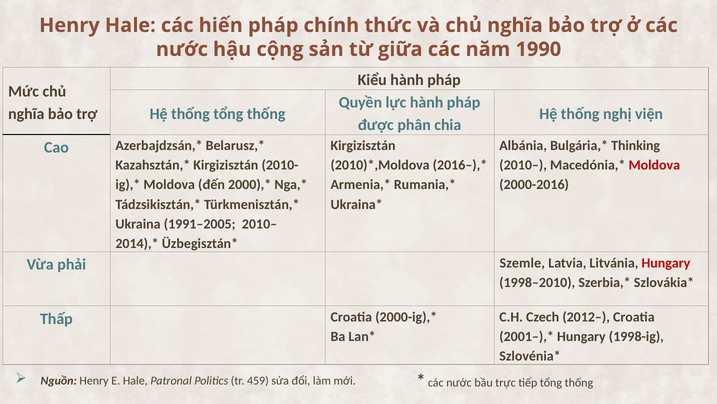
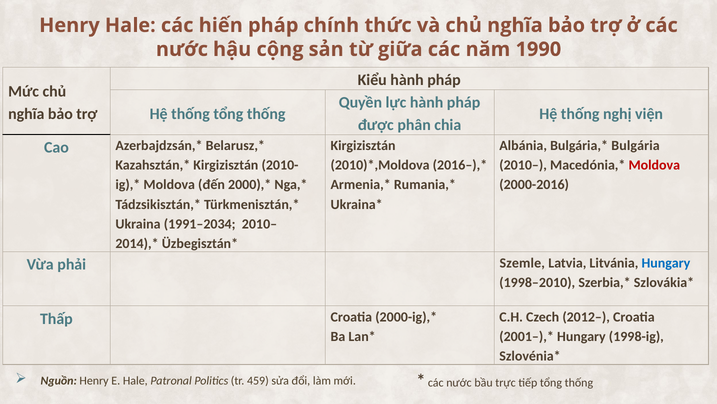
Thinking: Thinking -> Bulgária (636, 146)
1991–2005: 1991–2005 -> 1991–2034 (200, 224)
Hungary colour: red -> blue (666, 263)
